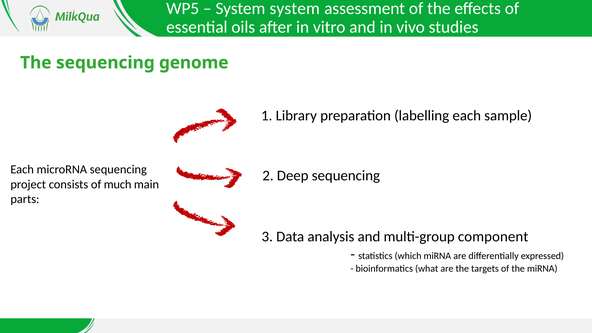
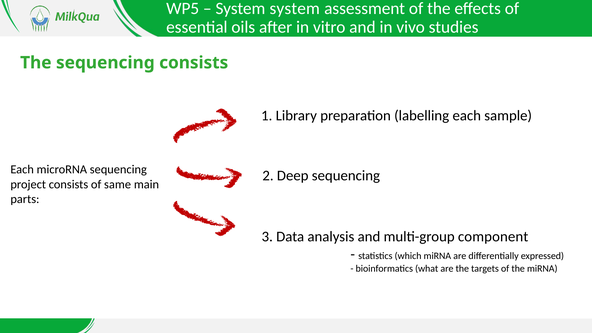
sequencing genome: genome -> consists (194, 63)
much: much -> same (118, 184)
